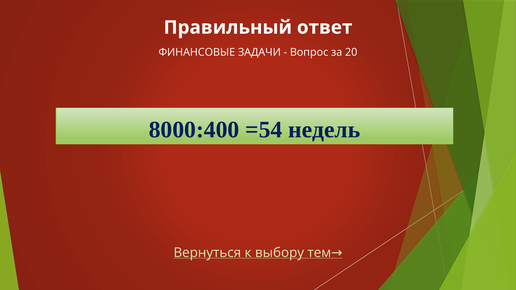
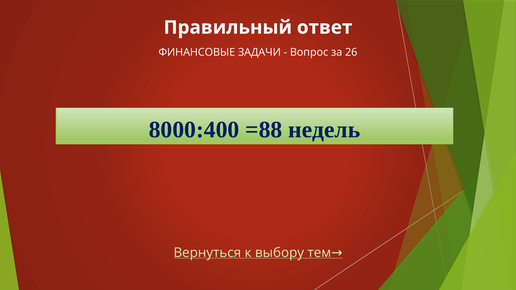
20: 20 -> 26 (351, 52)
=54: =54 -> =88 (264, 130)
